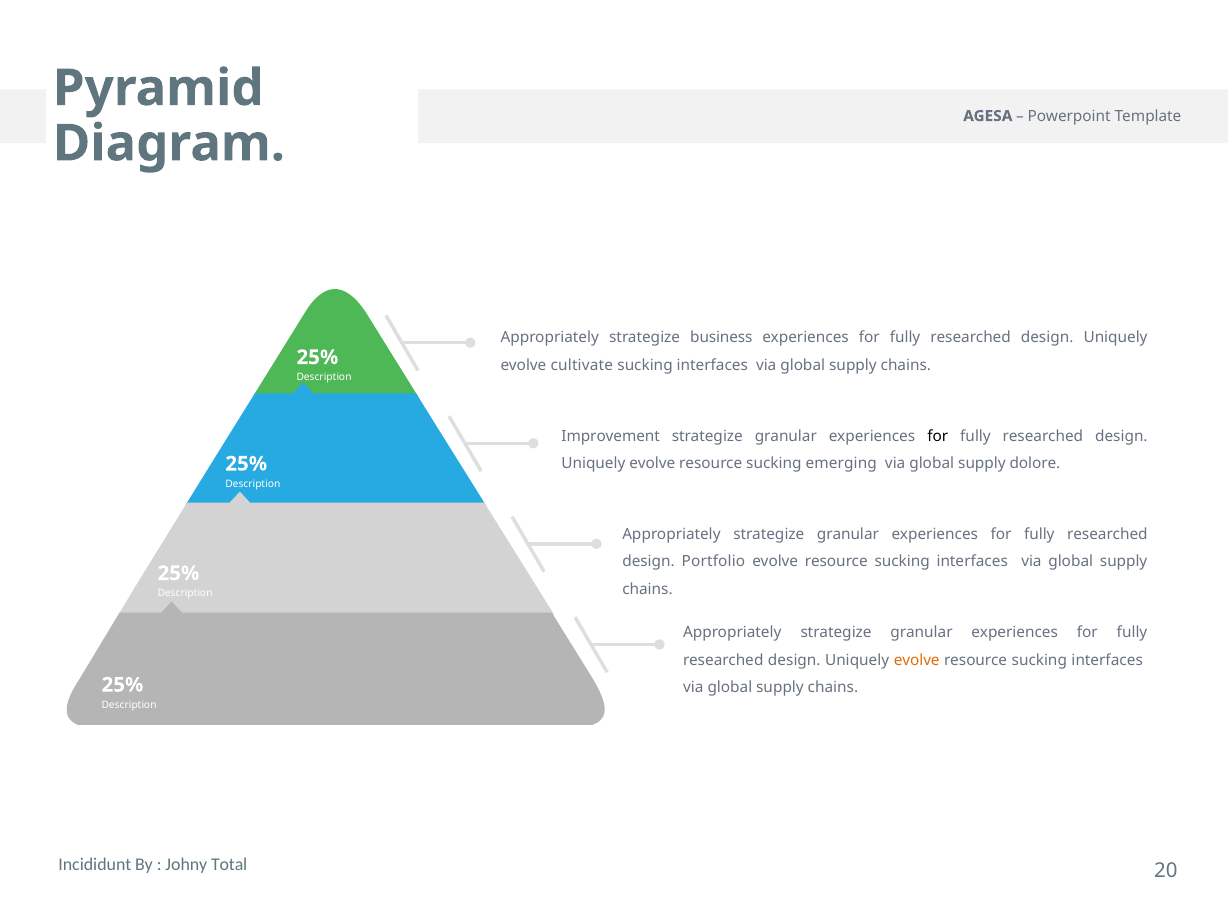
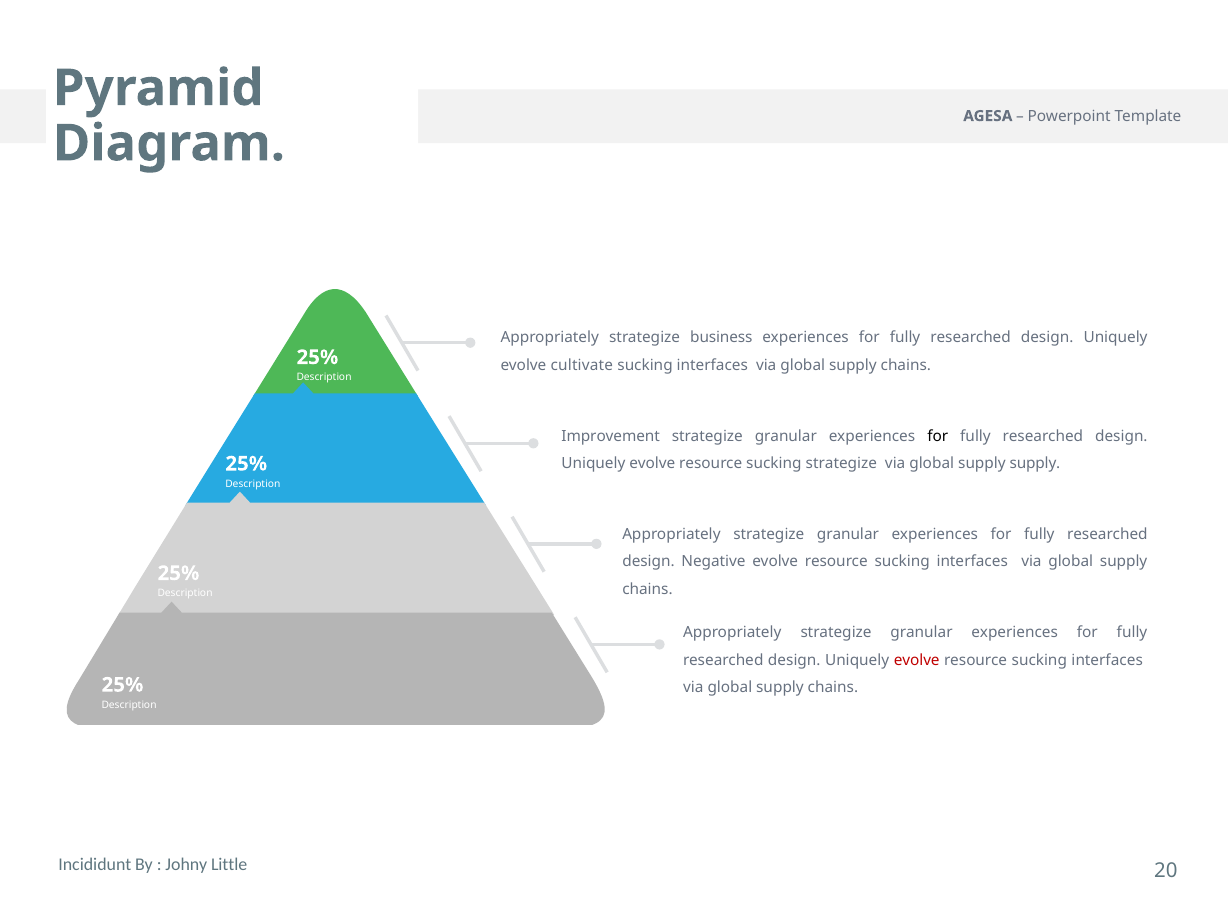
sucking emerging: emerging -> strategize (841, 464)
supply dolore: dolore -> supply (1035, 464)
Portfolio: Portfolio -> Negative (714, 562)
evolve colour: orange -> red (917, 660)
Total: Total -> Little (229, 864)
